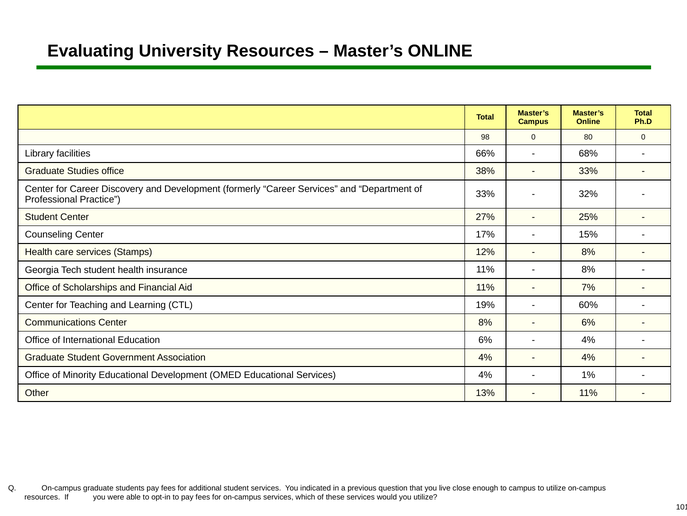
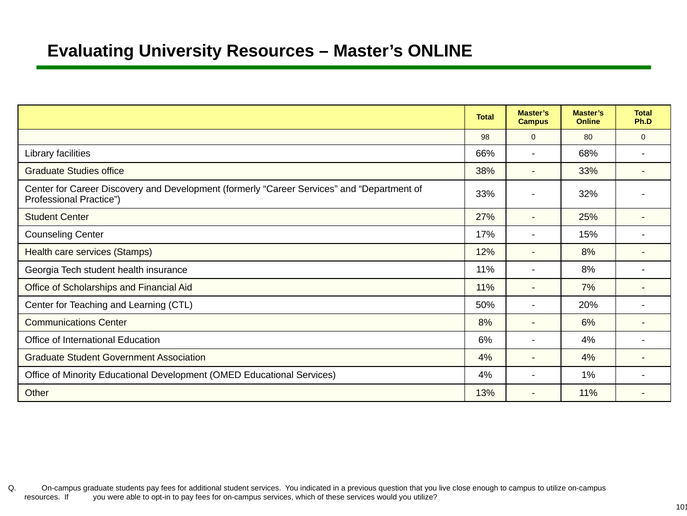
19%: 19% -> 50% (485, 305)
60%: 60% -> 20% (588, 305)
